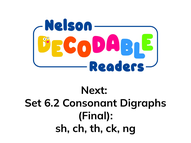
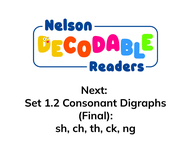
6.2: 6.2 -> 1.2 (52, 103)
